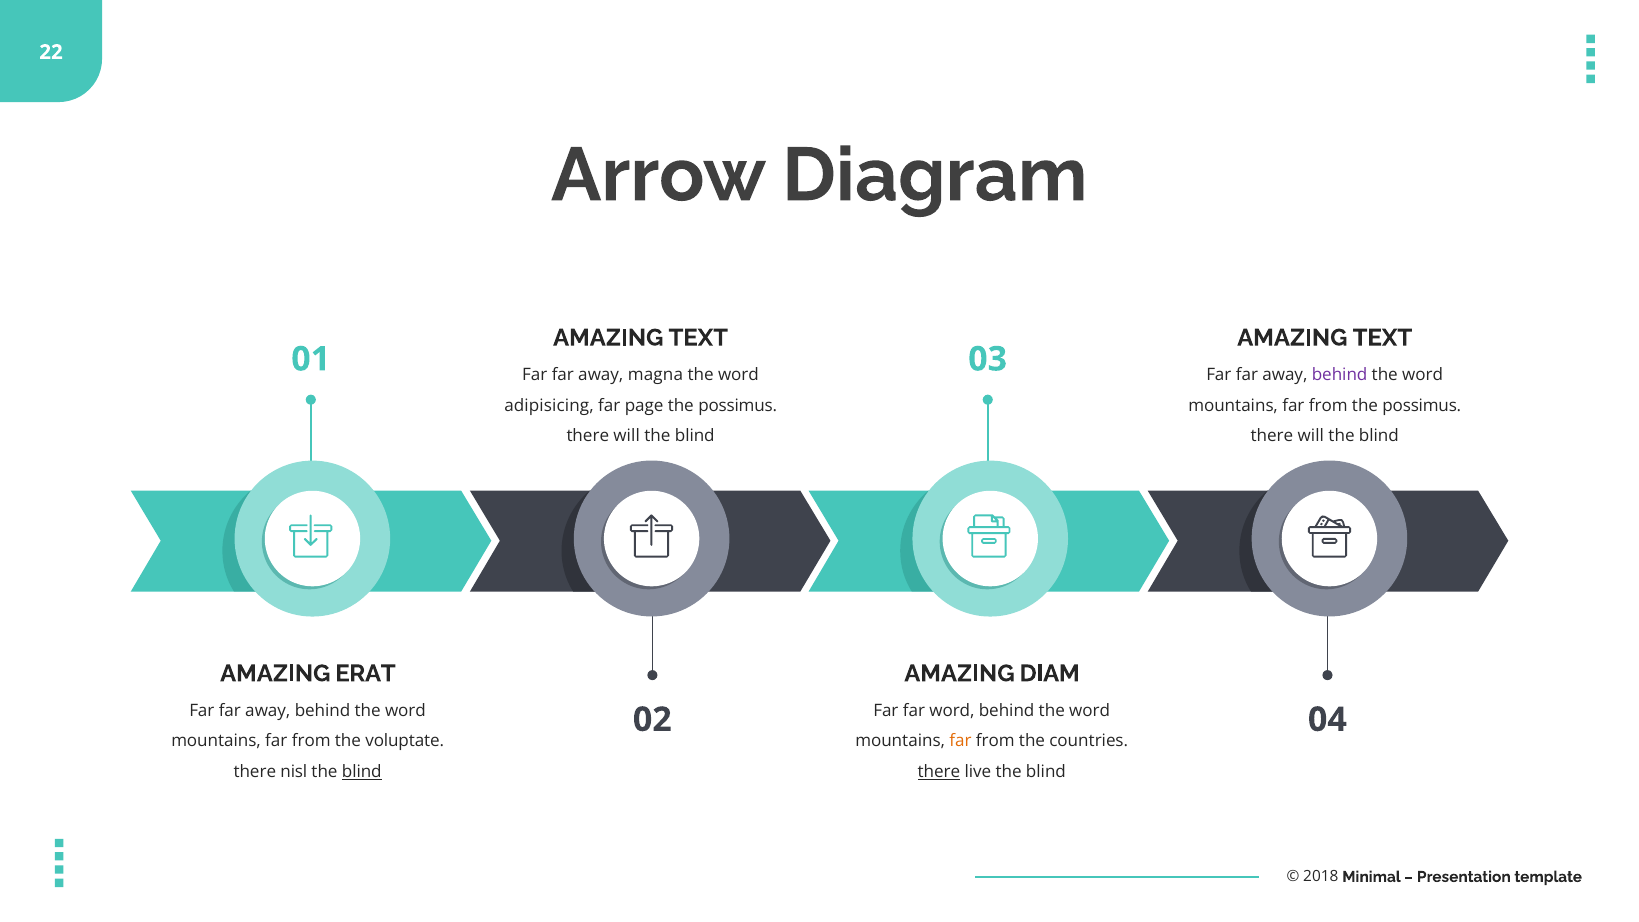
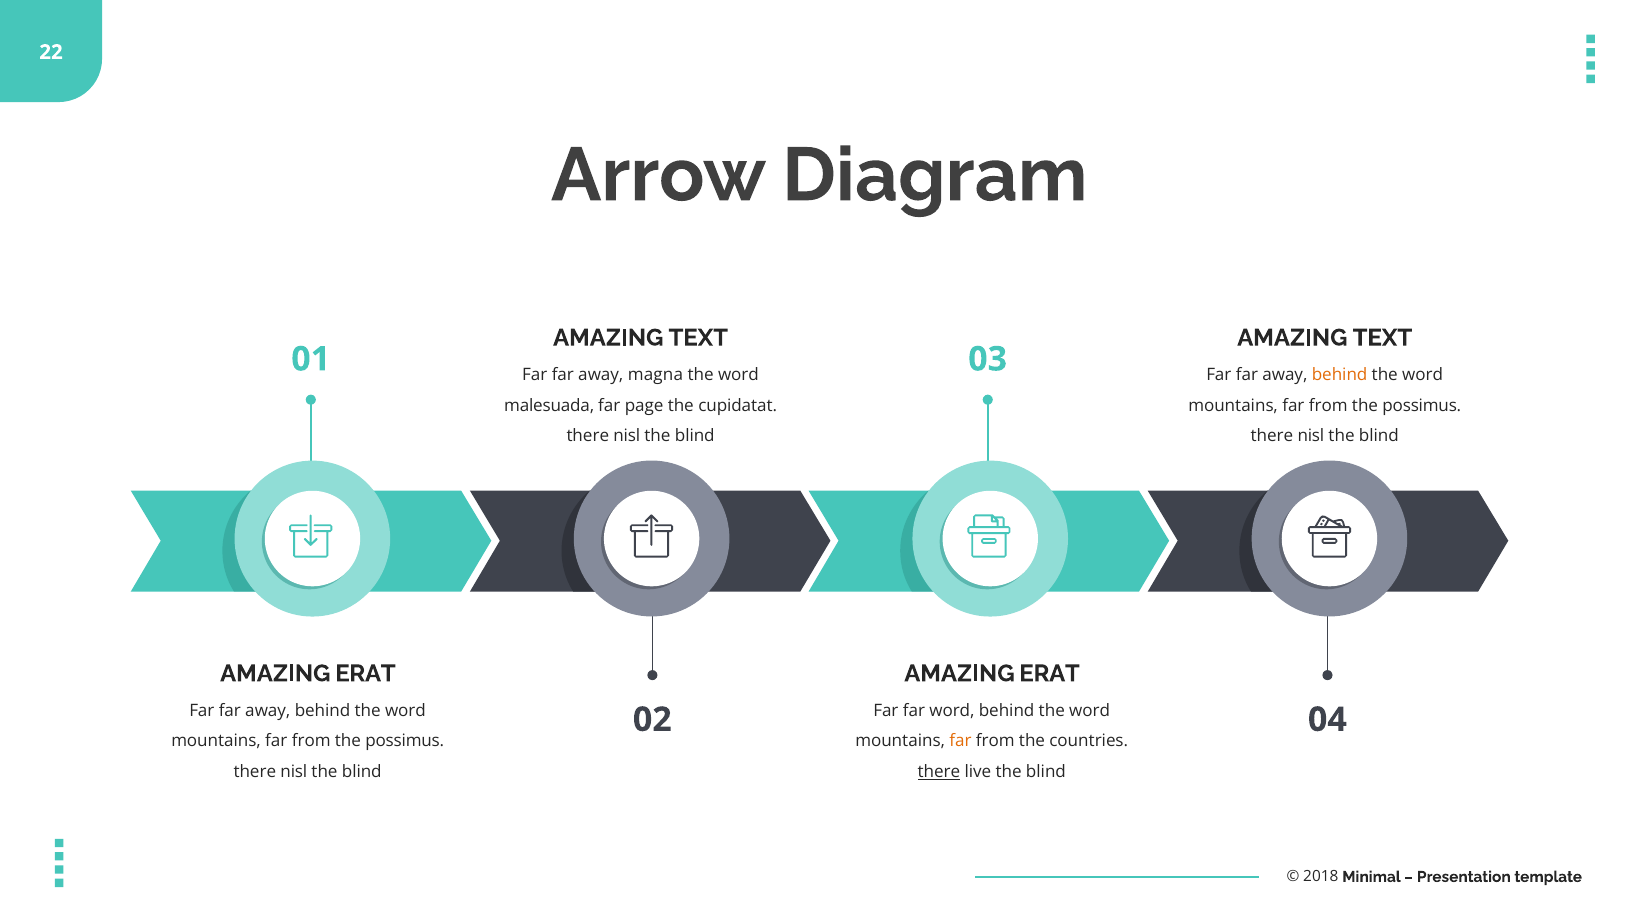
behind colour: purple -> orange (1340, 375)
adipisicing: adipisicing -> malesuada (549, 405)
possimus: possimus -> cupidatat (738, 405)
will: will -> nisl (627, 436)
will: will -> nisl (1311, 436)
DIAM: DIAM -> ERAT (1050, 673)
voluptate: voluptate -> possimus (405, 741)
blind underline: present -> none (362, 772)
